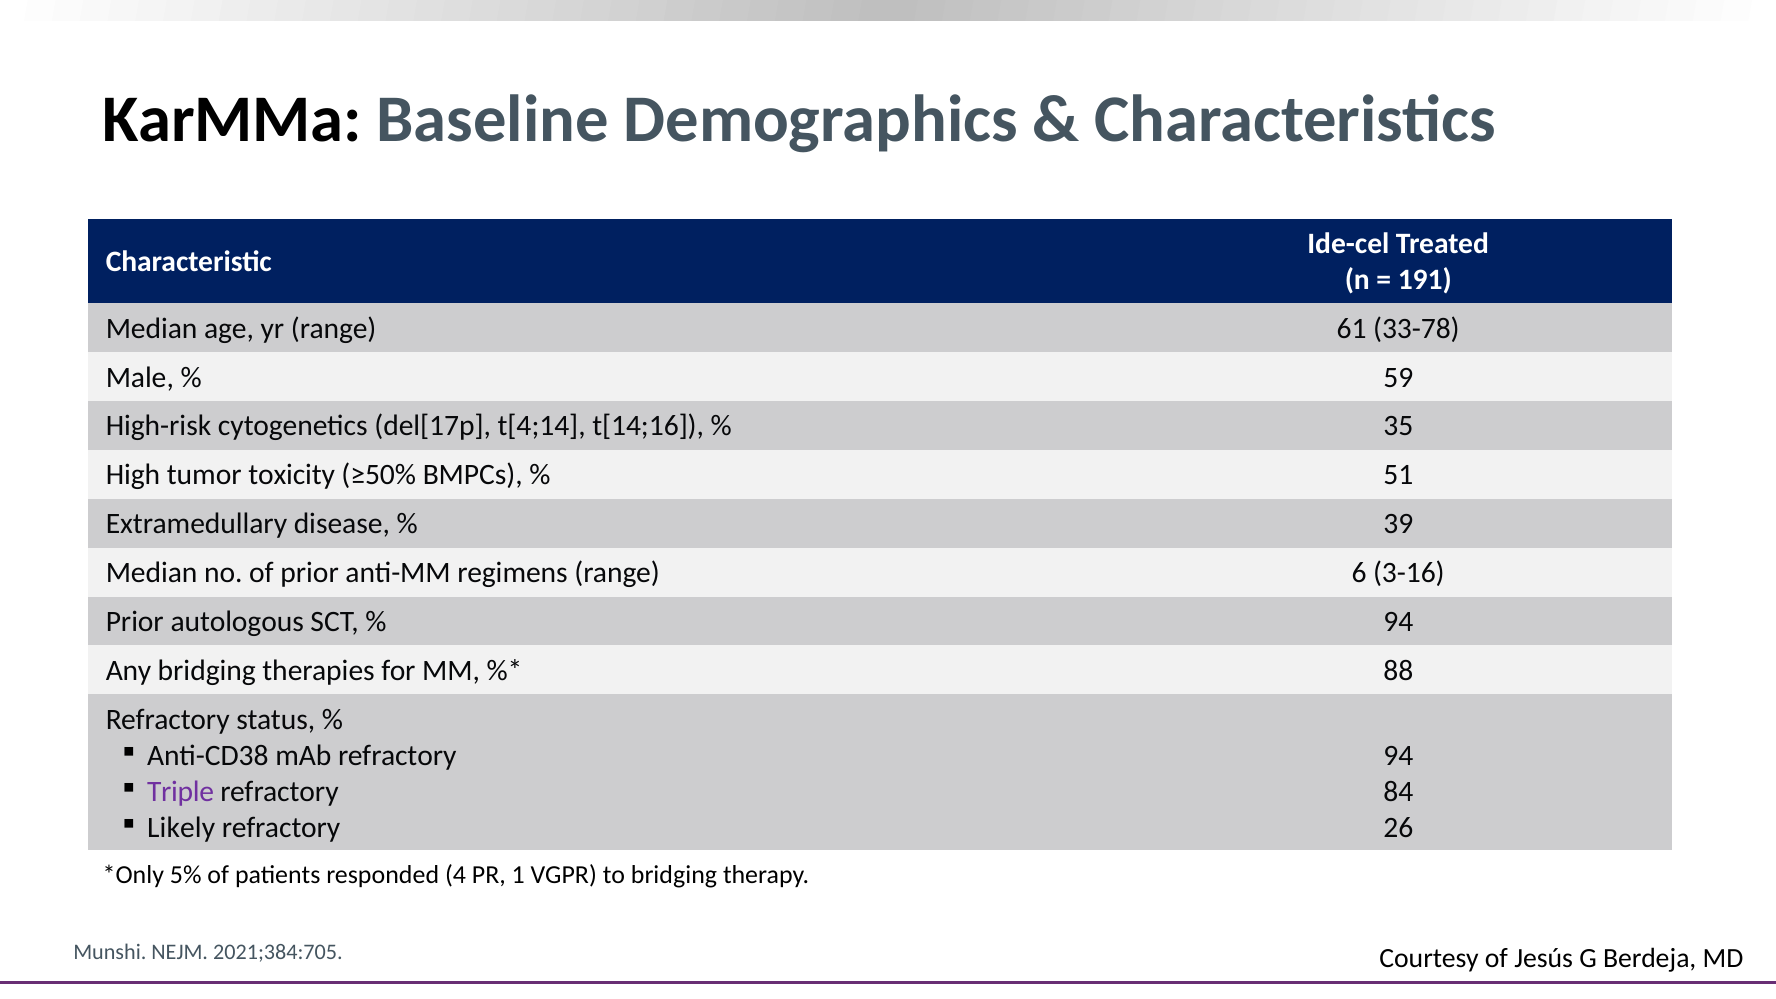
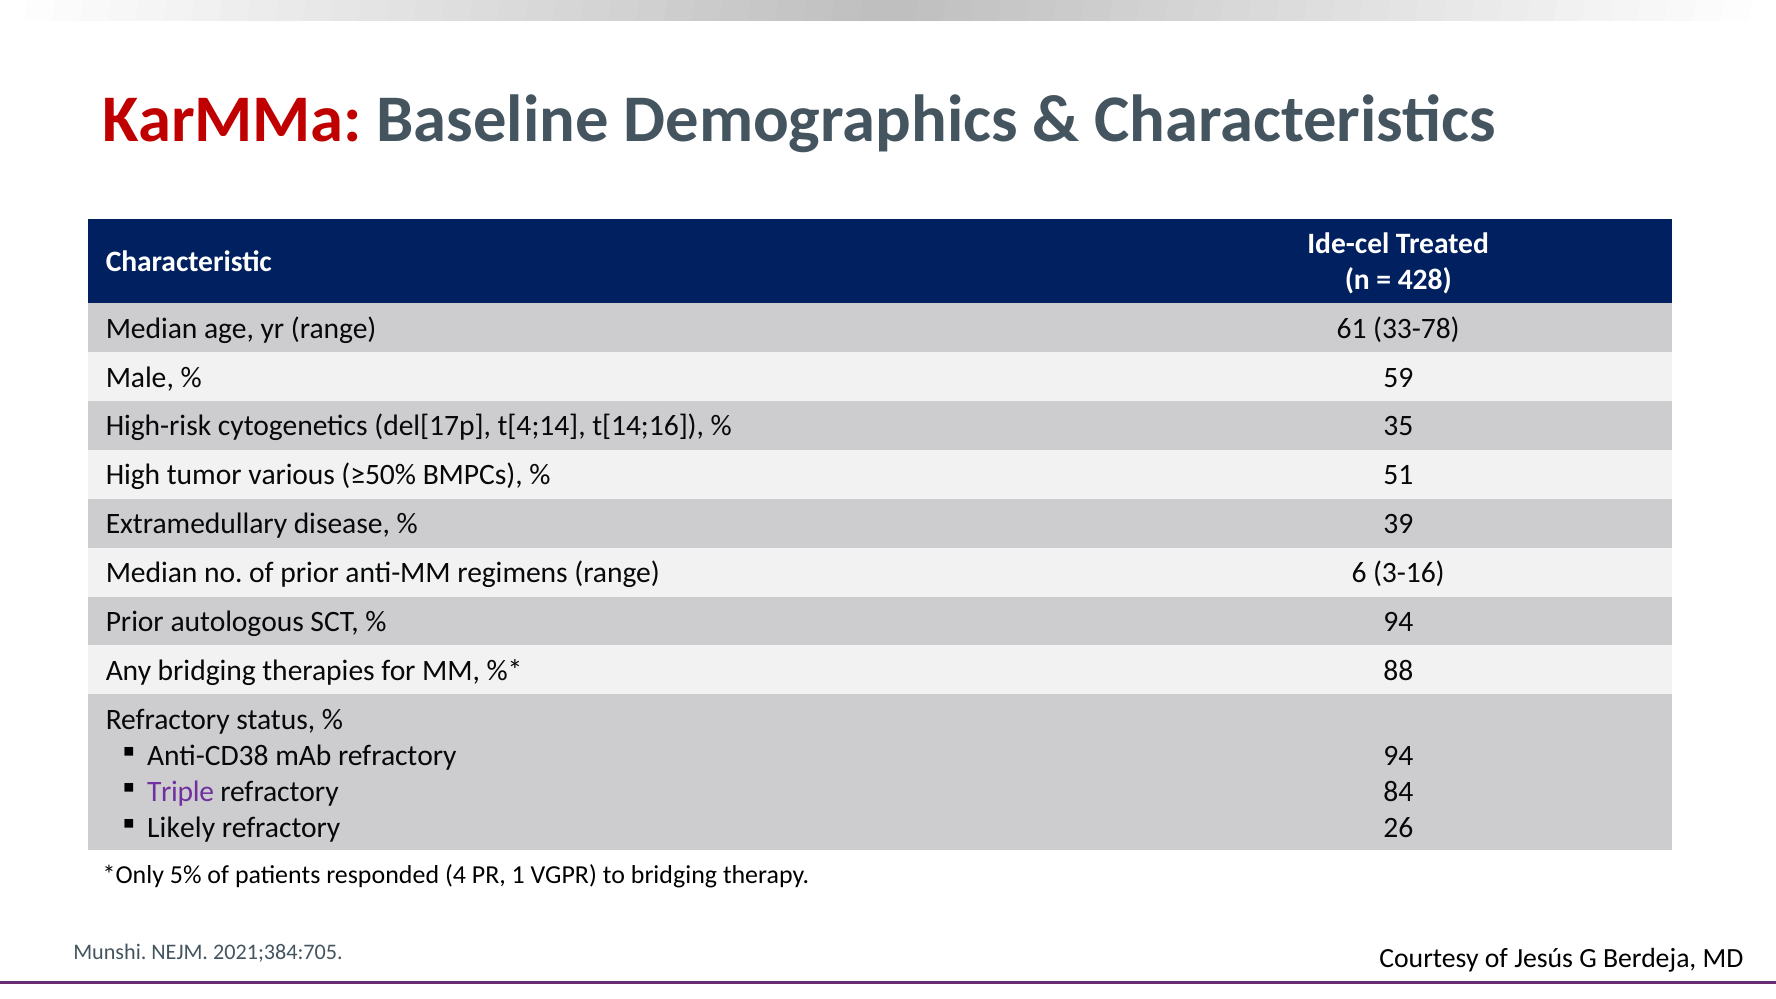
KarMMa colour: black -> red (232, 120)
191: 191 -> 428 (1425, 280)
toxicity: toxicity -> various (292, 475)
